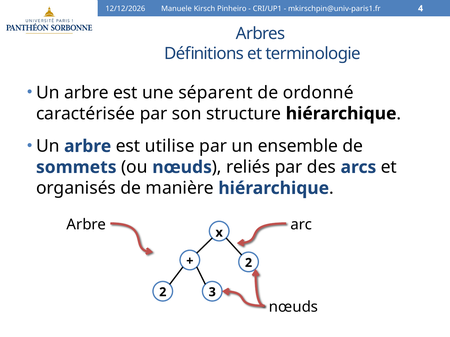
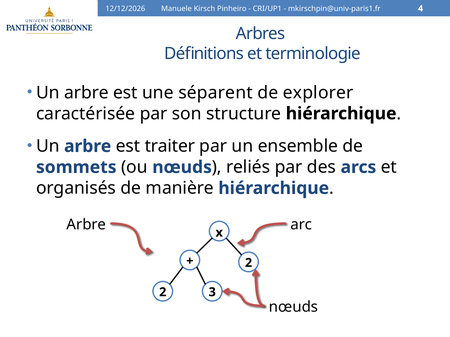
ordonné: ordonné -> explorer (318, 93)
utilise: utilise -> traiter (170, 146)
